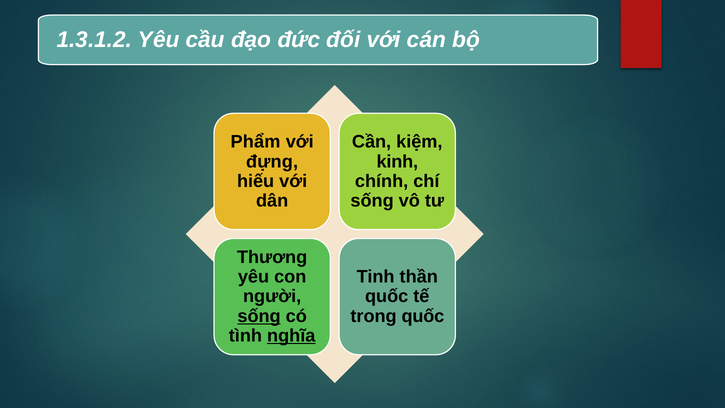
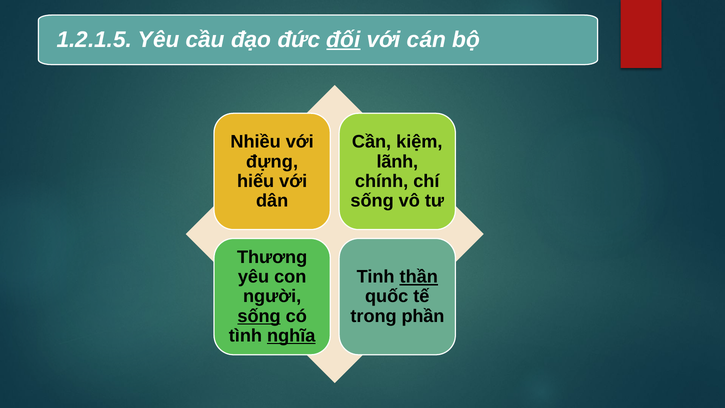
1.3.1.2: 1.3.1.2 -> 1.2.1.5 (94, 40)
đối underline: none -> present (343, 40)
Phẩm: Phẩm -> Nhiều (256, 142)
kinh: kinh -> lãnh (397, 161)
thần underline: none -> present (419, 277)
trong quốc: quốc -> phần (423, 316)
